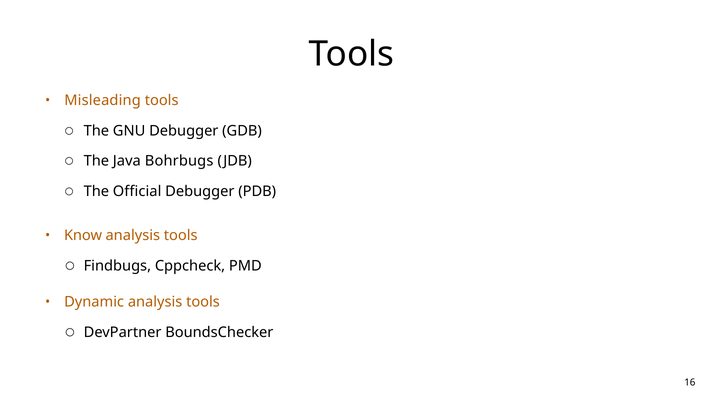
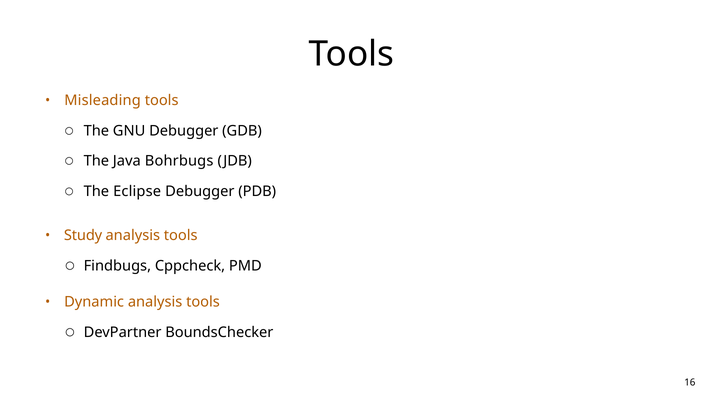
Official: Official -> Eclipse (137, 191)
Know: Know -> Study (83, 235)
